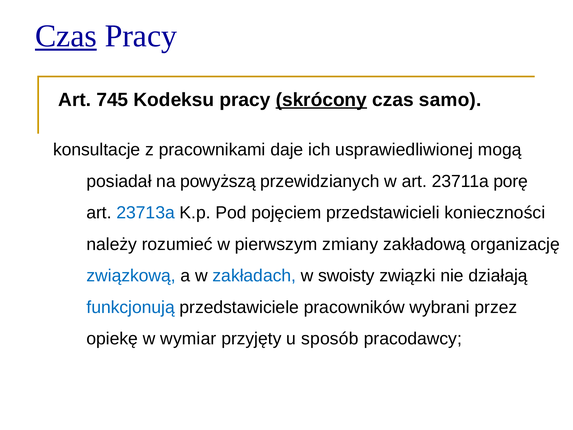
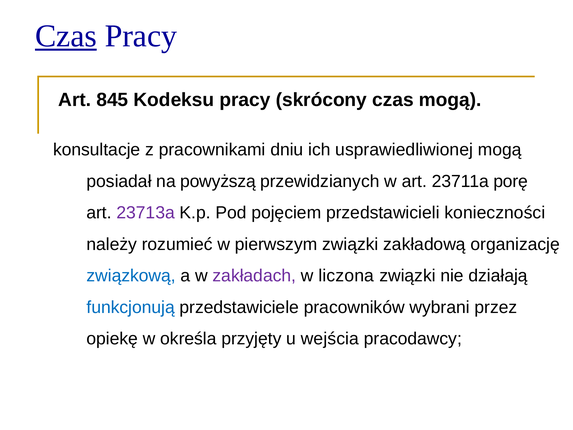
745: 745 -> 845 (112, 100)
skrócony underline: present -> none (321, 100)
czas samo: samo -> mogą (450, 100)
daje: daje -> dniu (287, 150)
23713a colour: blue -> purple (146, 213)
pierwszym zmiany: zmiany -> związki (350, 244)
zakładach colour: blue -> purple (254, 276)
swoisty: swoisty -> liczona (346, 276)
wymiar: wymiar -> określa (188, 339)
sposób: sposób -> wejścia (330, 339)
